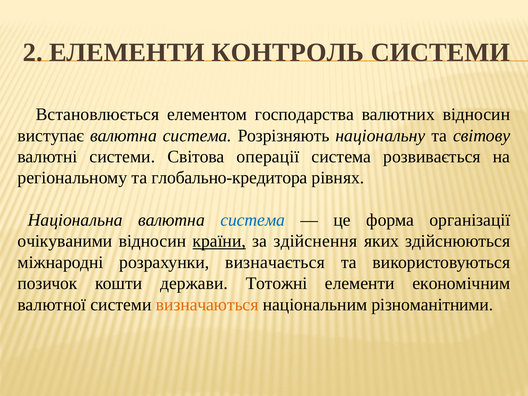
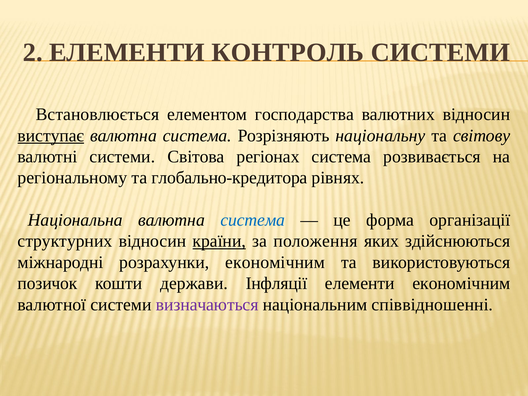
виступає underline: none -> present (51, 136)
операції: операції -> регіонах (268, 157)
очікуваними: очікуваними -> структурних (65, 241)
здійснення: здійснення -> положення (315, 241)
розрахунки визначається: визначається -> економічним (275, 262)
Тотожні: Тотожні -> Інфляції (276, 283)
визначаються colour: orange -> purple (207, 305)
різноманітними: різноманітними -> співвідношенні (432, 305)
